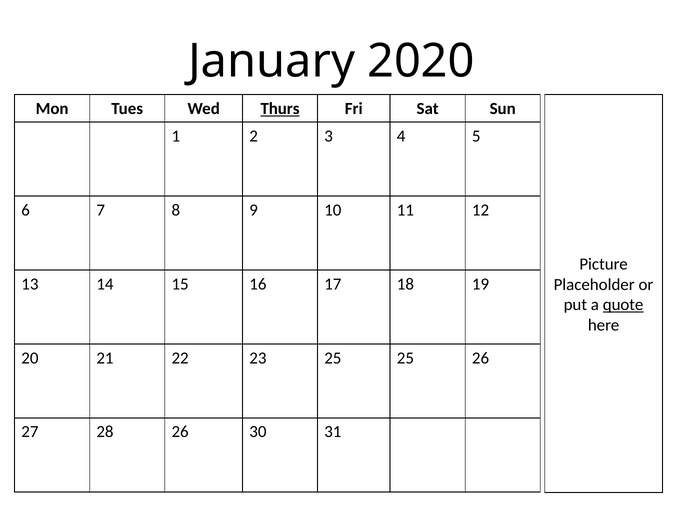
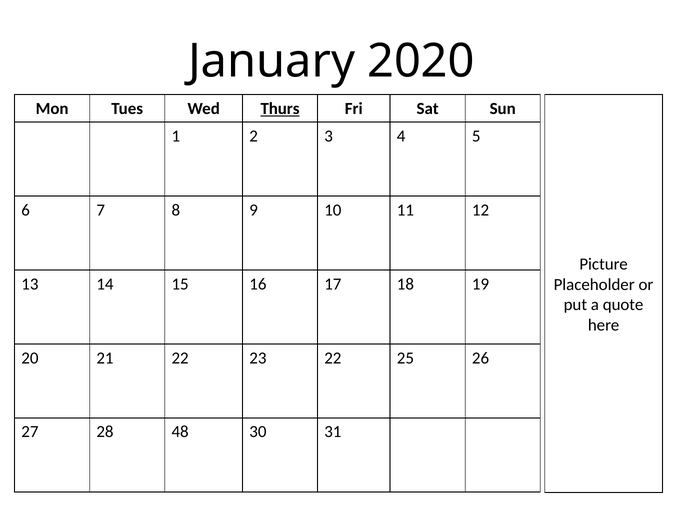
quote underline: present -> none (623, 305)
23 25: 25 -> 22 (333, 358)
28 26: 26 -> 48 (180, 432)
